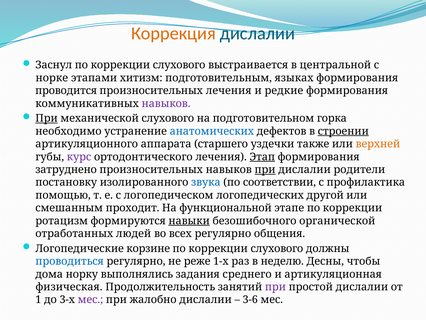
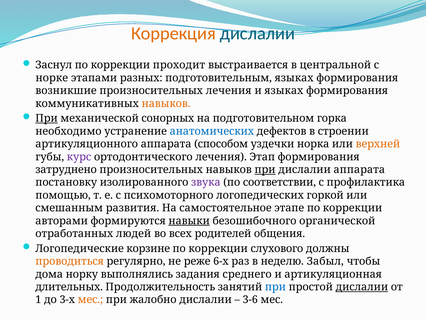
слухового: слухового -> проходит (179, 65)
хитизм: хитизм -> разных (141, 78)
проводится: проводится -> возникшие (66, 91)
и редкие: редкие -> языках (284, 91)
навыков colour: purple -> orange (166, 103)
механической слухового: слухового -> сонорных (168, 118)
строении underline: present -> none (343, 131)
старшего: старшего -> способом (221, 144)
также: также -> норка (313, 144)
Этап underline: present -> none (262, 157)
дислалии родители: родители -> аппарата (359, 169)
звука colour: blue -> purple (206, 182)
логопедическом: логопедическом -> психомоторного (169, 195)
другой: другой -> горкой (325, 195)
проходит: проходит -> развития (132, 208)
функциональной: функциональной -> самостоятельное (225, 208)
ротацизм: ротацизм -> авторами (62, 220)
всех регулярно: регулярно -> родителей (223, 233)
проводиться colour: blue -> orange (70, 261)
1-х: 1-х -> 6-х (221, 261)
Десны: Десны -> Забыл (325, 261)
физическая: физическая -> длительных (69, 287)
при colour: purple -> blue (275, 287)
дислалии underline: none -> present (362, 287)
мес colour: purple -> orange (90, 299)
